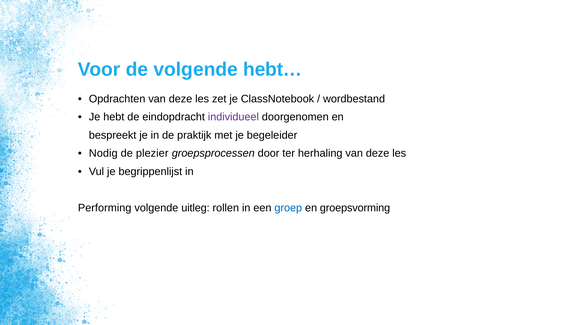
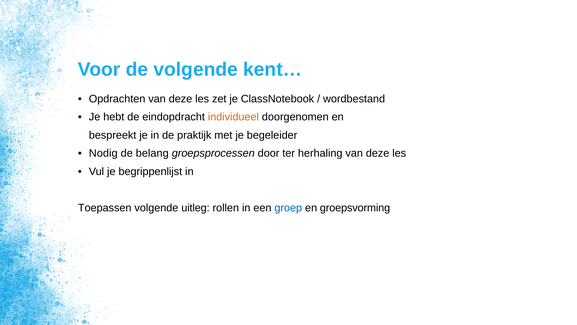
hebt…: hebt… -> kent… (273, 70)
individueel colour: purple -> orange (233, 117)
plezier: plezier -> belang (152, 153)
Performing: Performing -> Toepassen (105, 208)
